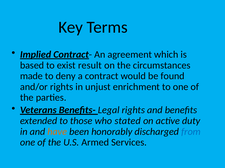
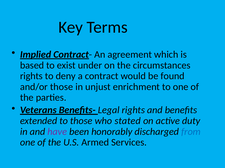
result: result -> under (90, 66)
made: made -> rights (31, 76)
and/or rights: rights -> those (62, 87)
have colour: orange -> purple (57, 132)
